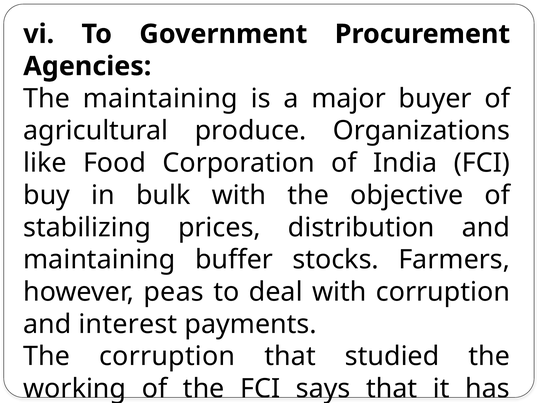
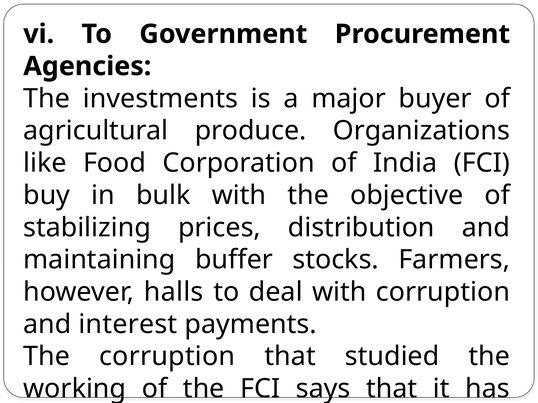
The maintaining: maintaining -> investments (160, 99)
peas: peas -> halls (174, 292)
